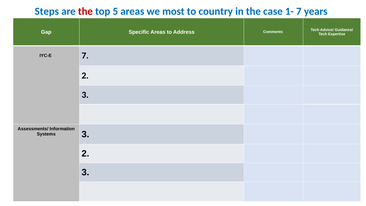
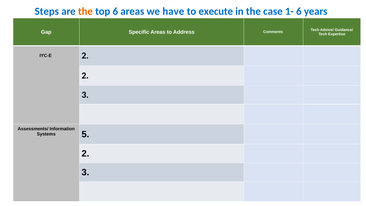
the colour: red -> orange (85, 11)
top 5: 5 -> 6 (115, 11)
most: most -> have (173, 11)
country: country -> execute (216, 11)
1- 7: 7 -> 6 (299, 11)
IYC-E 7: 7 -> 2 (85, 56)
Systems 3: 3 -> 5 (85, 134)
